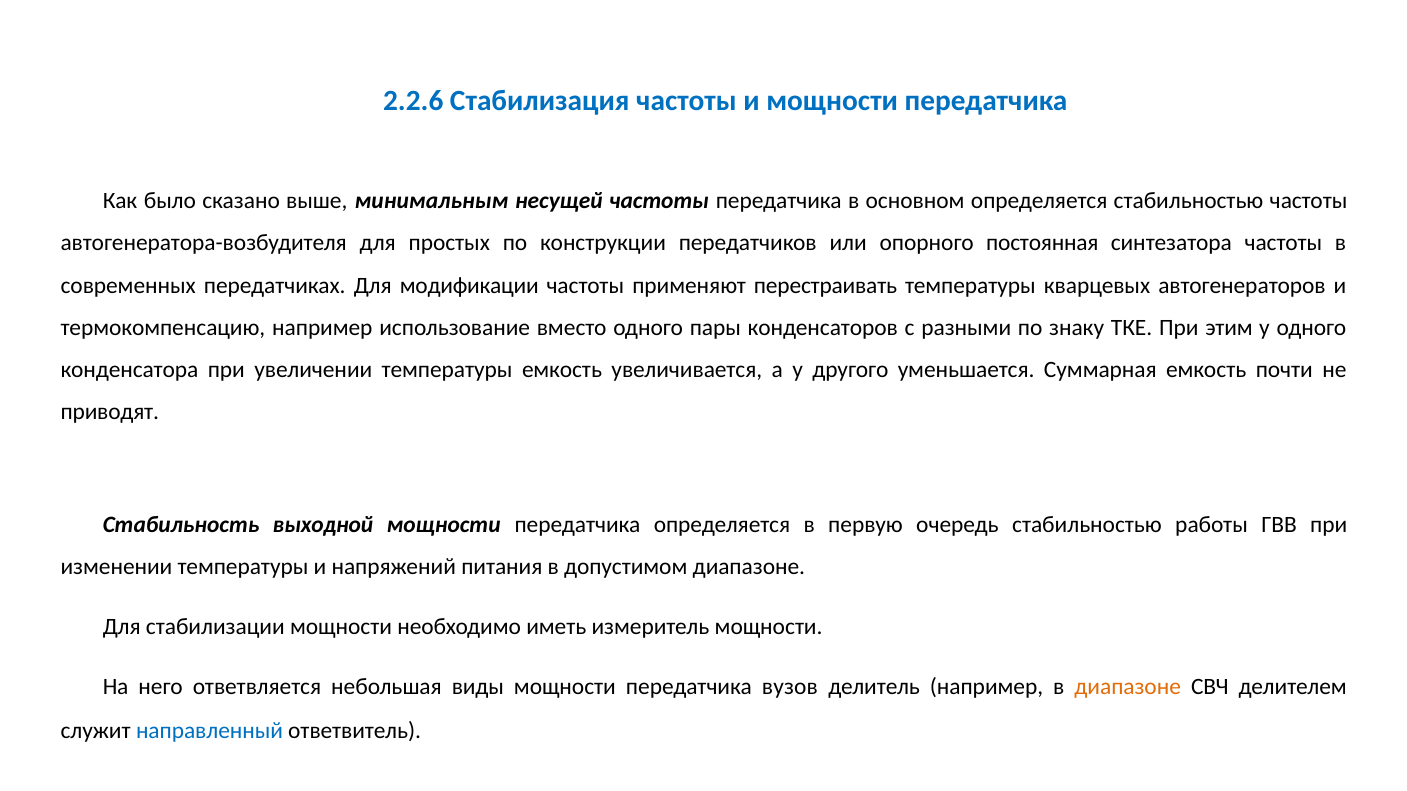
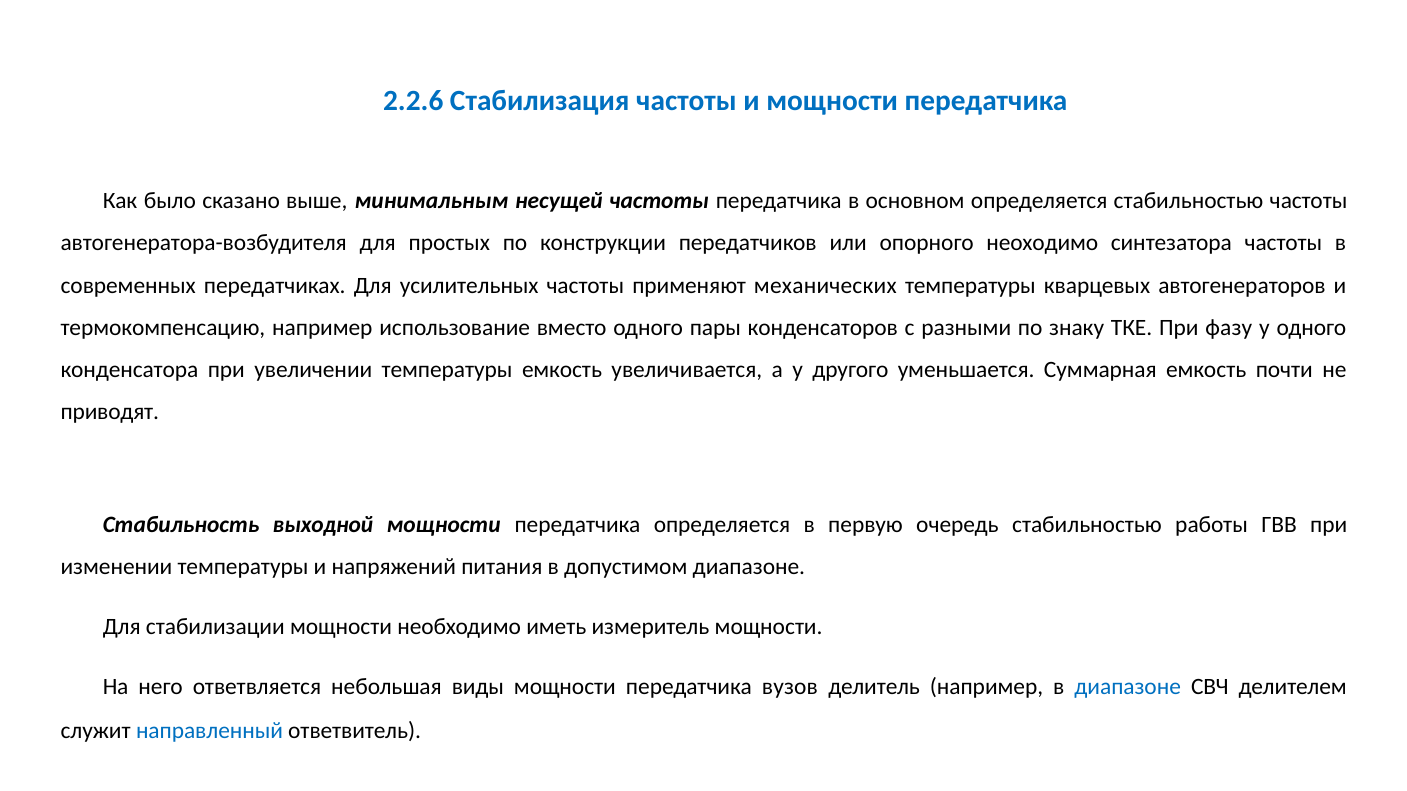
постоянная: постоянная -> неоходимо (1042, 243)
модификации: модификации -> усилительных (469, 285)
перестраивать: перестраивать -> механических (825, 285)
этим: этим -> фазу (1229, 328)
диапазоне colour: orange -> blue (1128, 687)
